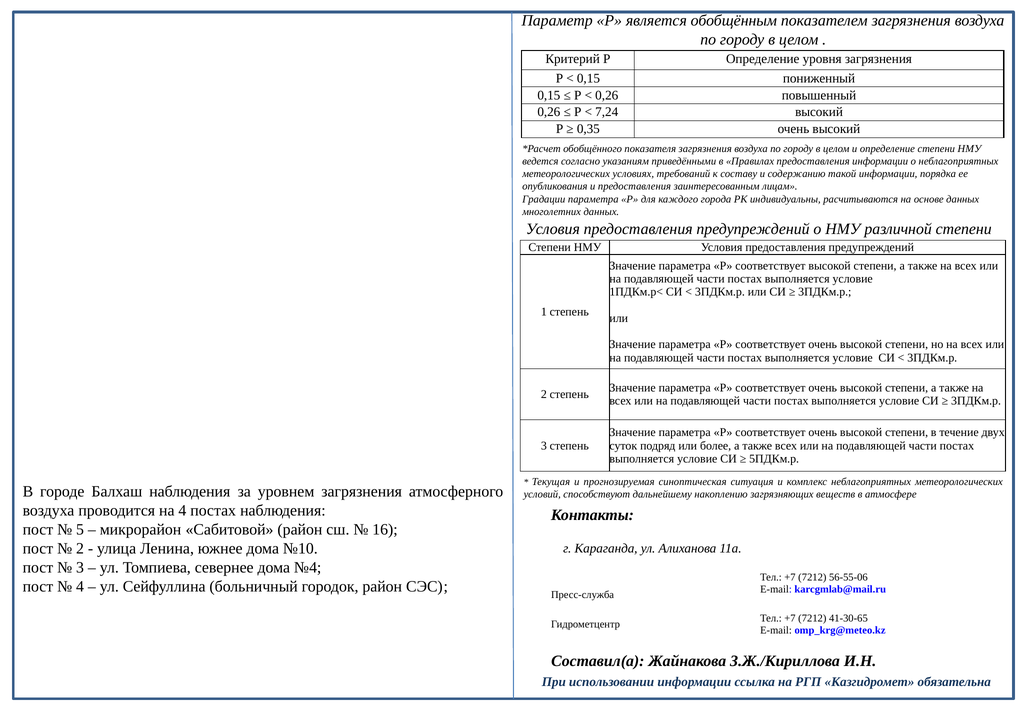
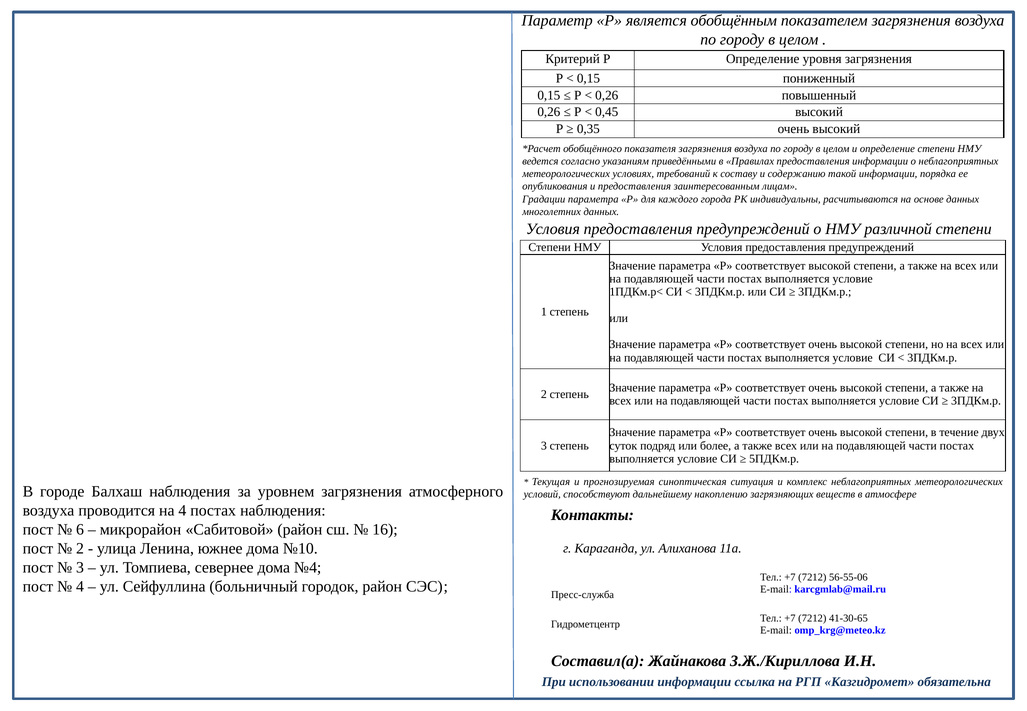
7,24: 7,24 -> 0,45 (607, 112)
5: 5 -> 6 (80, 530)
